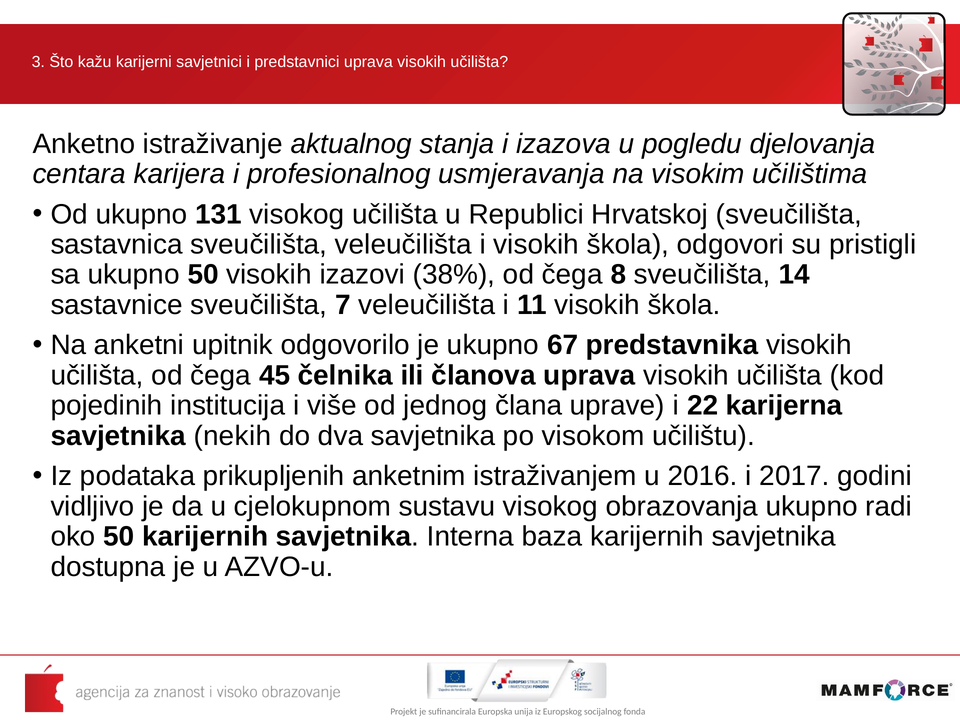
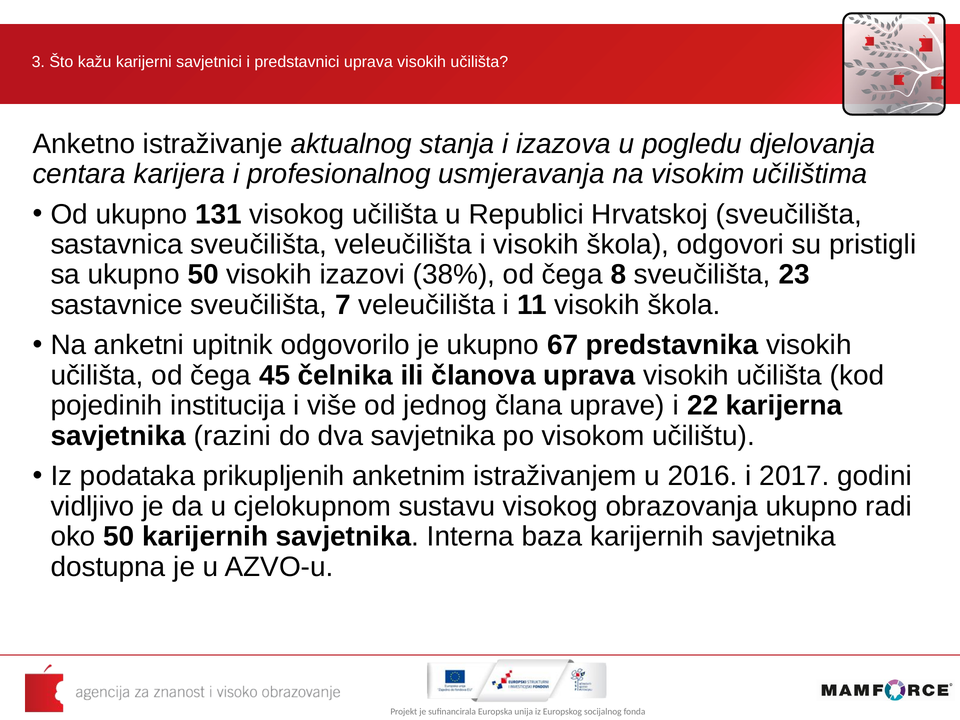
14: 14 -> 23 (794, 275)
nekih: nekih -> razini (232, 436)
